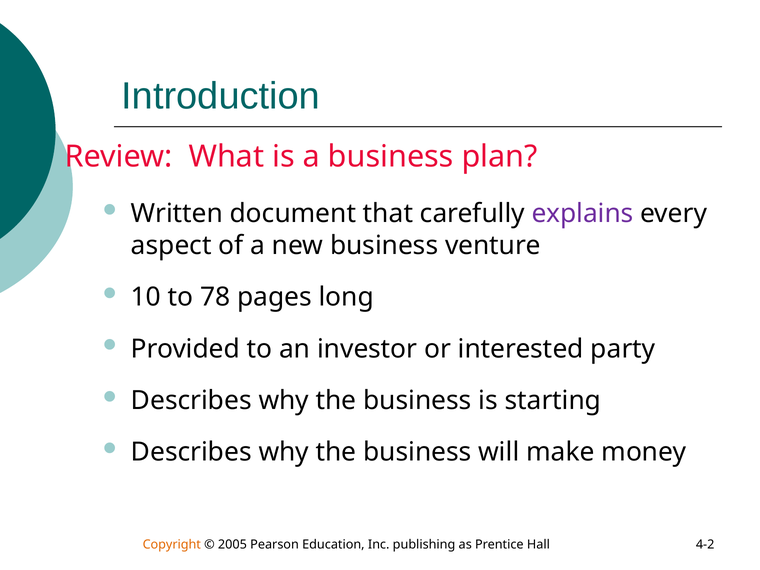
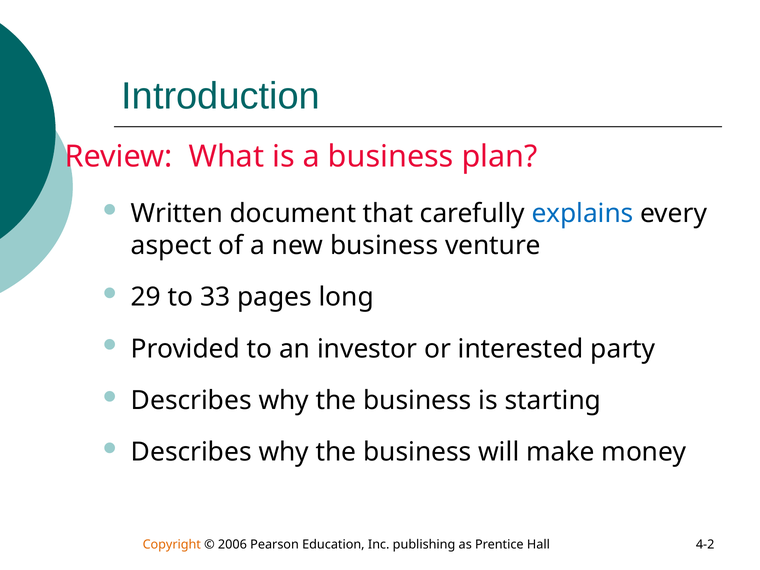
explains colour: purple -> blue (583, 214)
10: 10 -> 29 (146, 297)
78: 78 -> 33 (215, 297)
2005: 2005 -> 2006 (232, 545)
